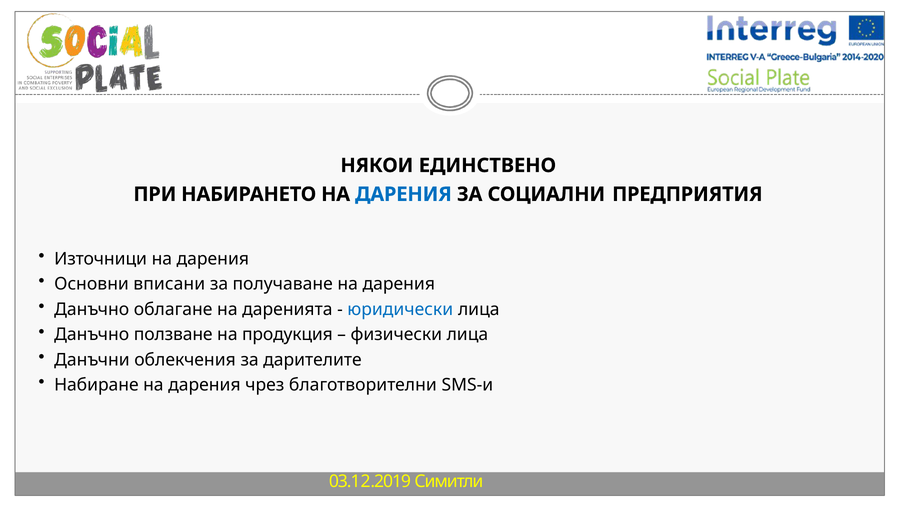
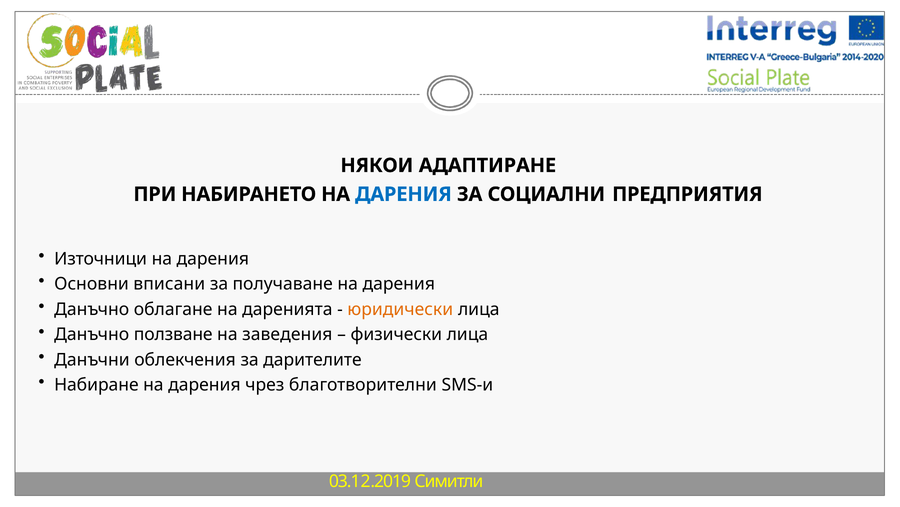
ЕДИНСТВЕНО: ЕДИНСТВЕНО -> АДАПТИРАНЕ (487, 165)
юридически colour: blue -> orange (400, 309)
продукция: продукция -> заведения (287, 334)
